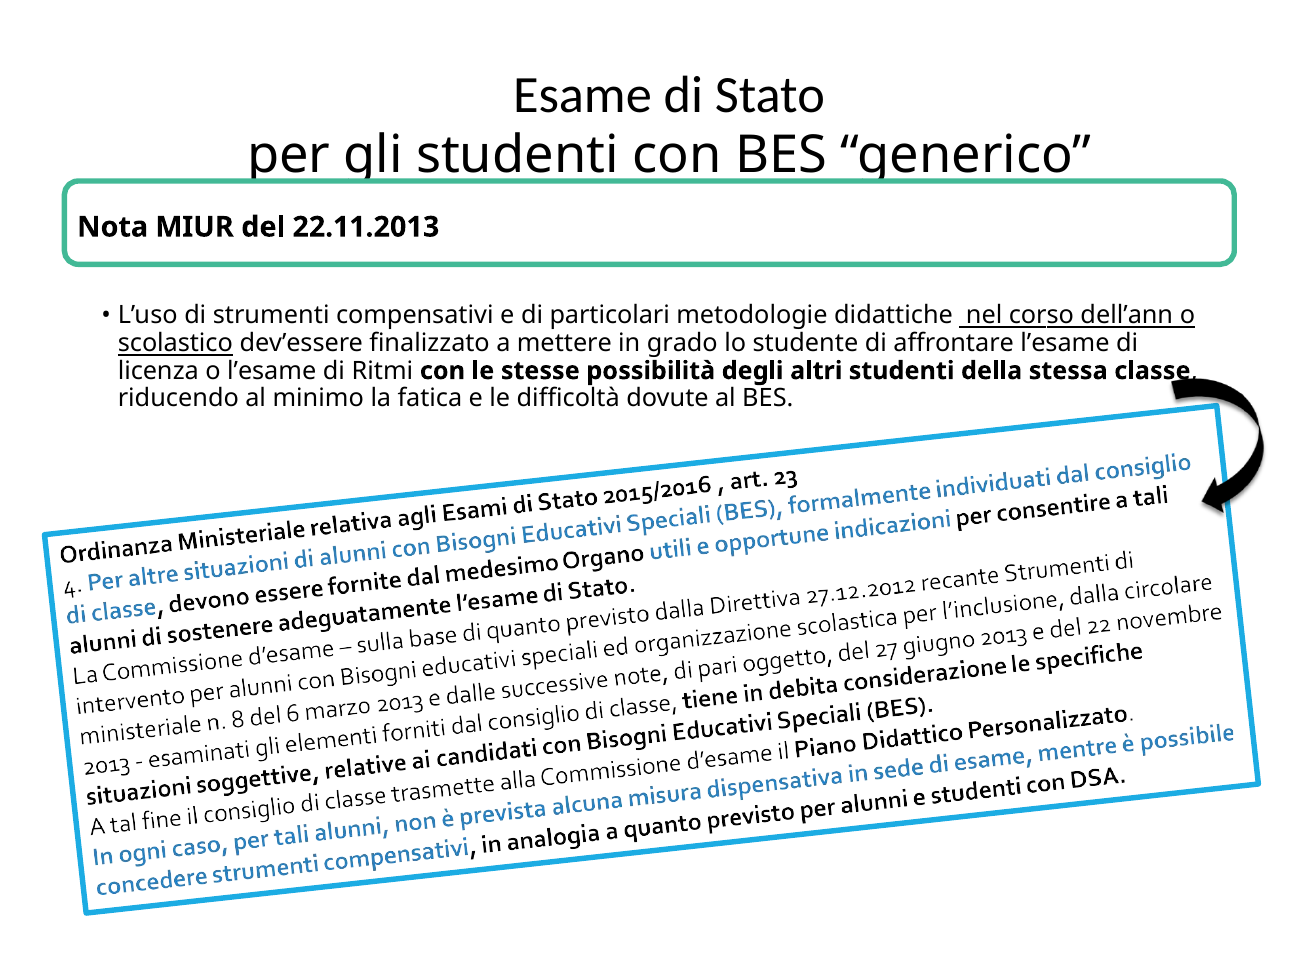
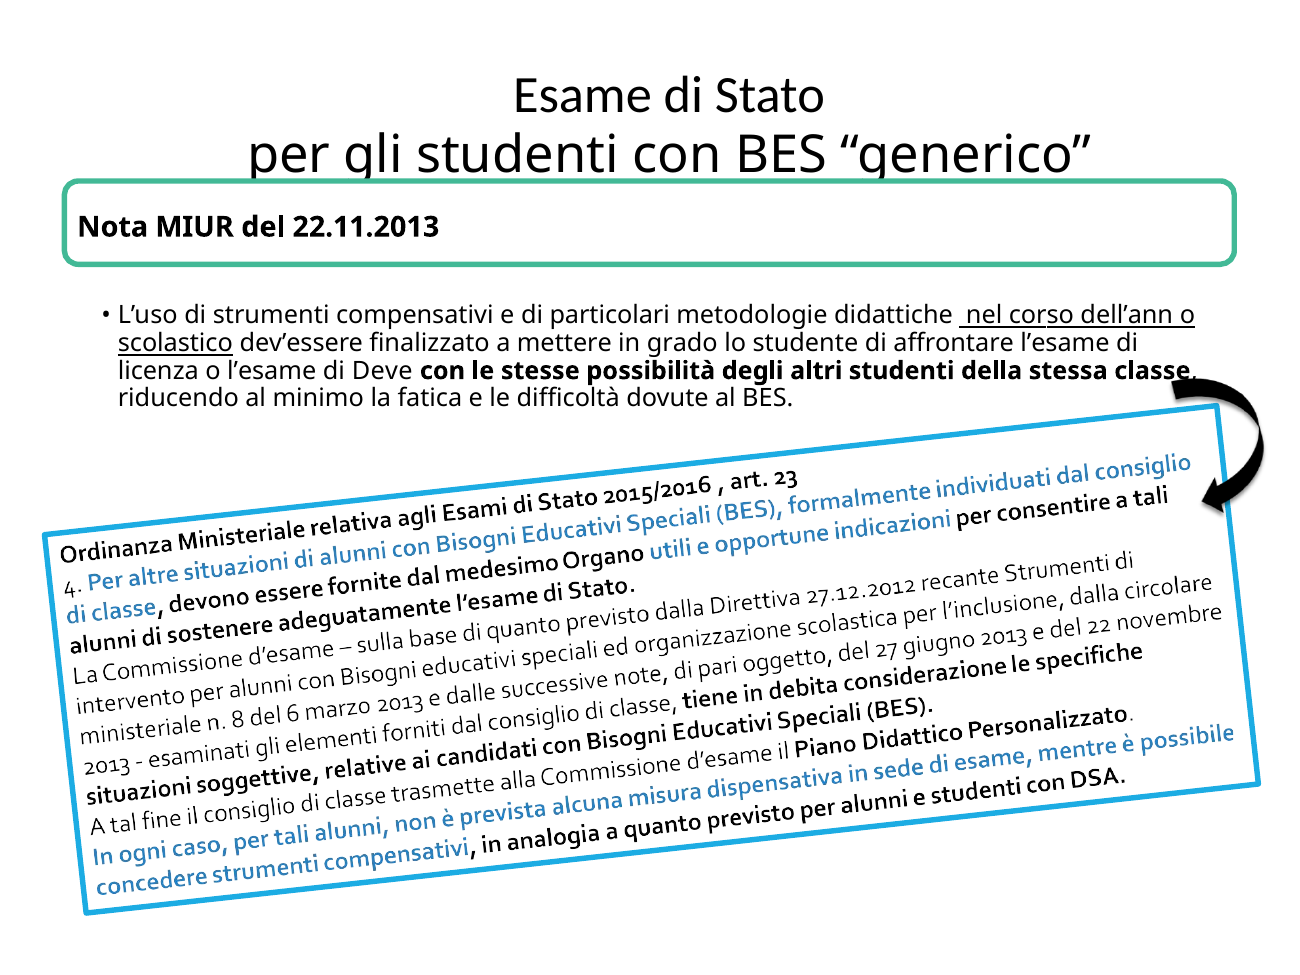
Ritmi: Ritmi -> Deve (382, 371)
